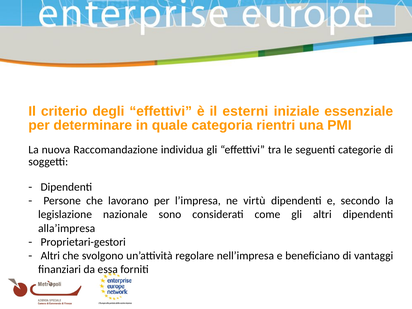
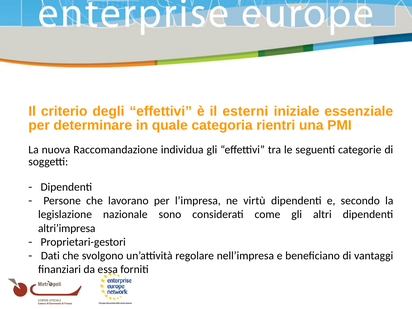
alla’impresa: alla’impresa -> altri’impresa (67, 228)
Altri: Altri -> Dati (50, 256)
